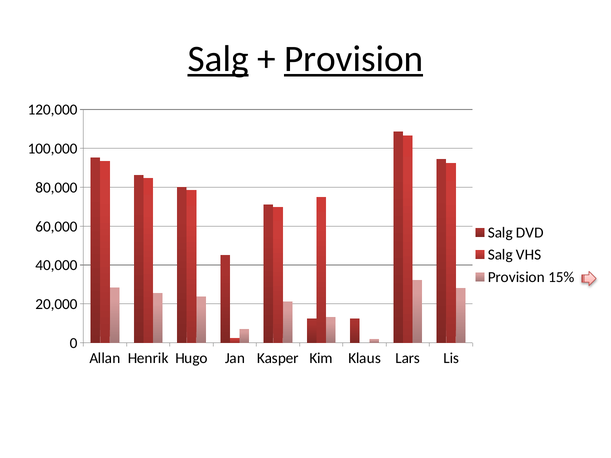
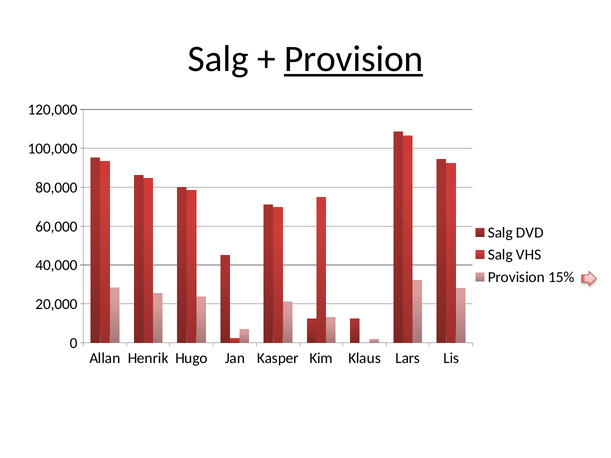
Salg underline: present -> none (218, 59)
